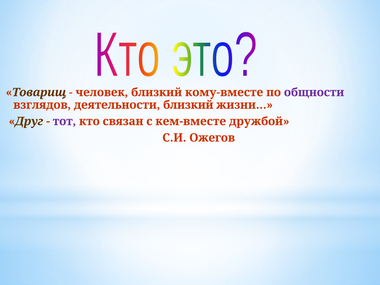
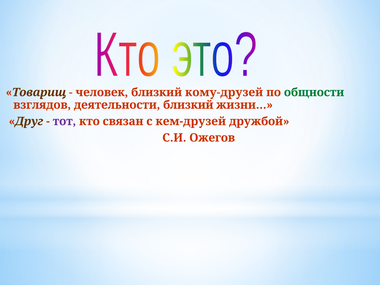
кому-вместе: кому-вместе -> кому-друзей (224, 92)
общности colour: purple -> green (314, 92)
кем-вместе: кем-вместе -> кем-друзей (191, 121)
